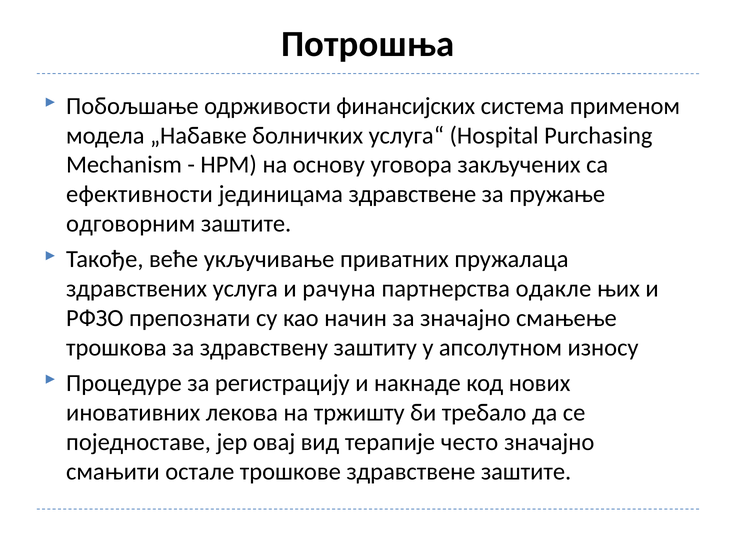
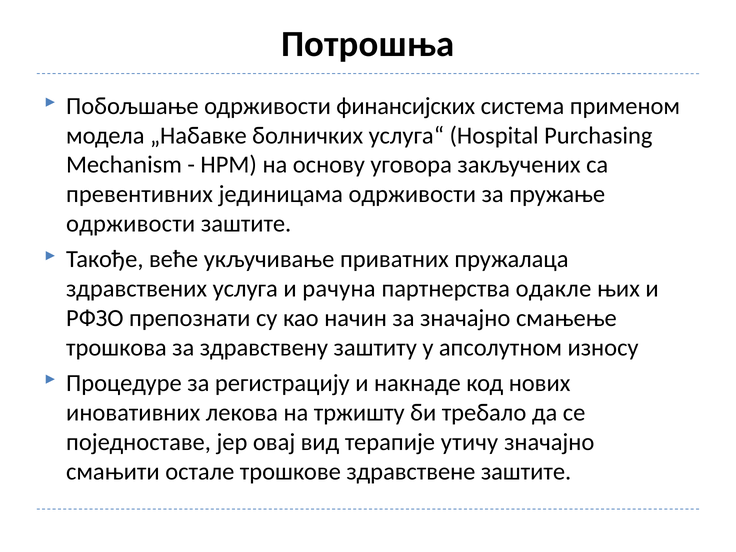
ефективности: ефективности -> превентивних (140, 194)
јединицама здравствене: здравствене -> одрживости (412, 194)
одговорним: одговорним -> одрживости (131, 224)
често: често -> утичу (470, 442)
